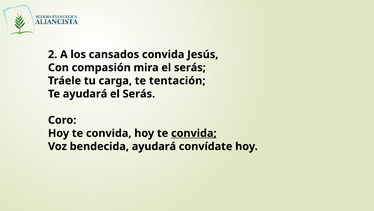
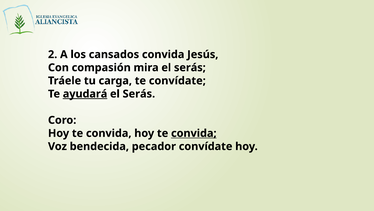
te tentación: tentación -> convídate (177, 81)
ayudará underline: none -> present (85, 94)
bendecida ayudará: ayudará -> pecador (154, 146)
